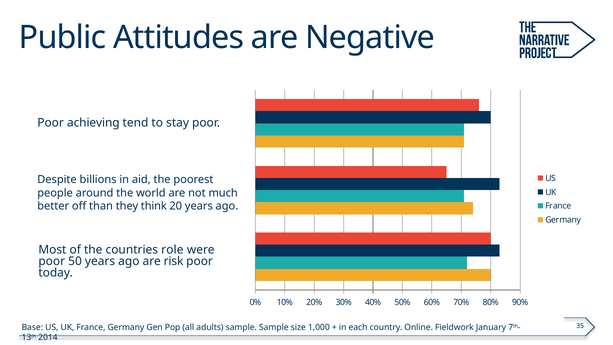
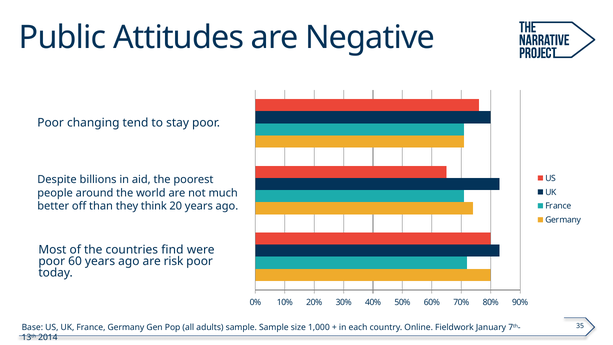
achieving: achieving -> changing (93, 123)
role: role -> find (172, 250)
50: 50 -> 60 (75, 261)
